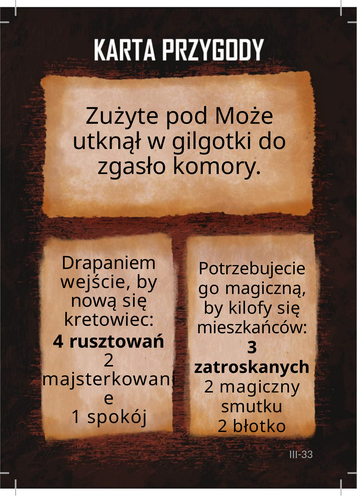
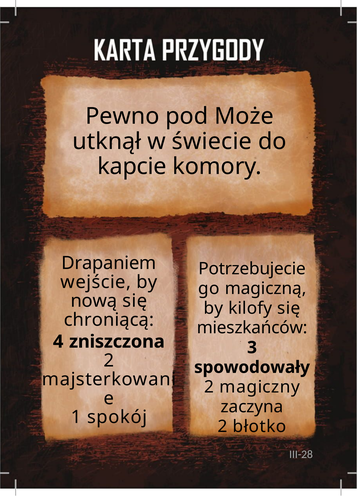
Zużyte: Zużyte -> Pewno (122, 116)
gilgotki: gilgotki -> świecie (212, 142)
zgasło: zgasło -> kapcie (132, 167)
kretowiec: kretowiec -> chroniącą (109, 320)
rusztowań: rusztowań -> zniszczona (117, 342)
zatroskanych: zatroskanych -> spowodowały (252, 368)
smutku: smutku -> zaczyna (252, 407)
III-33: III-33 -> III-28 (301, 455)
